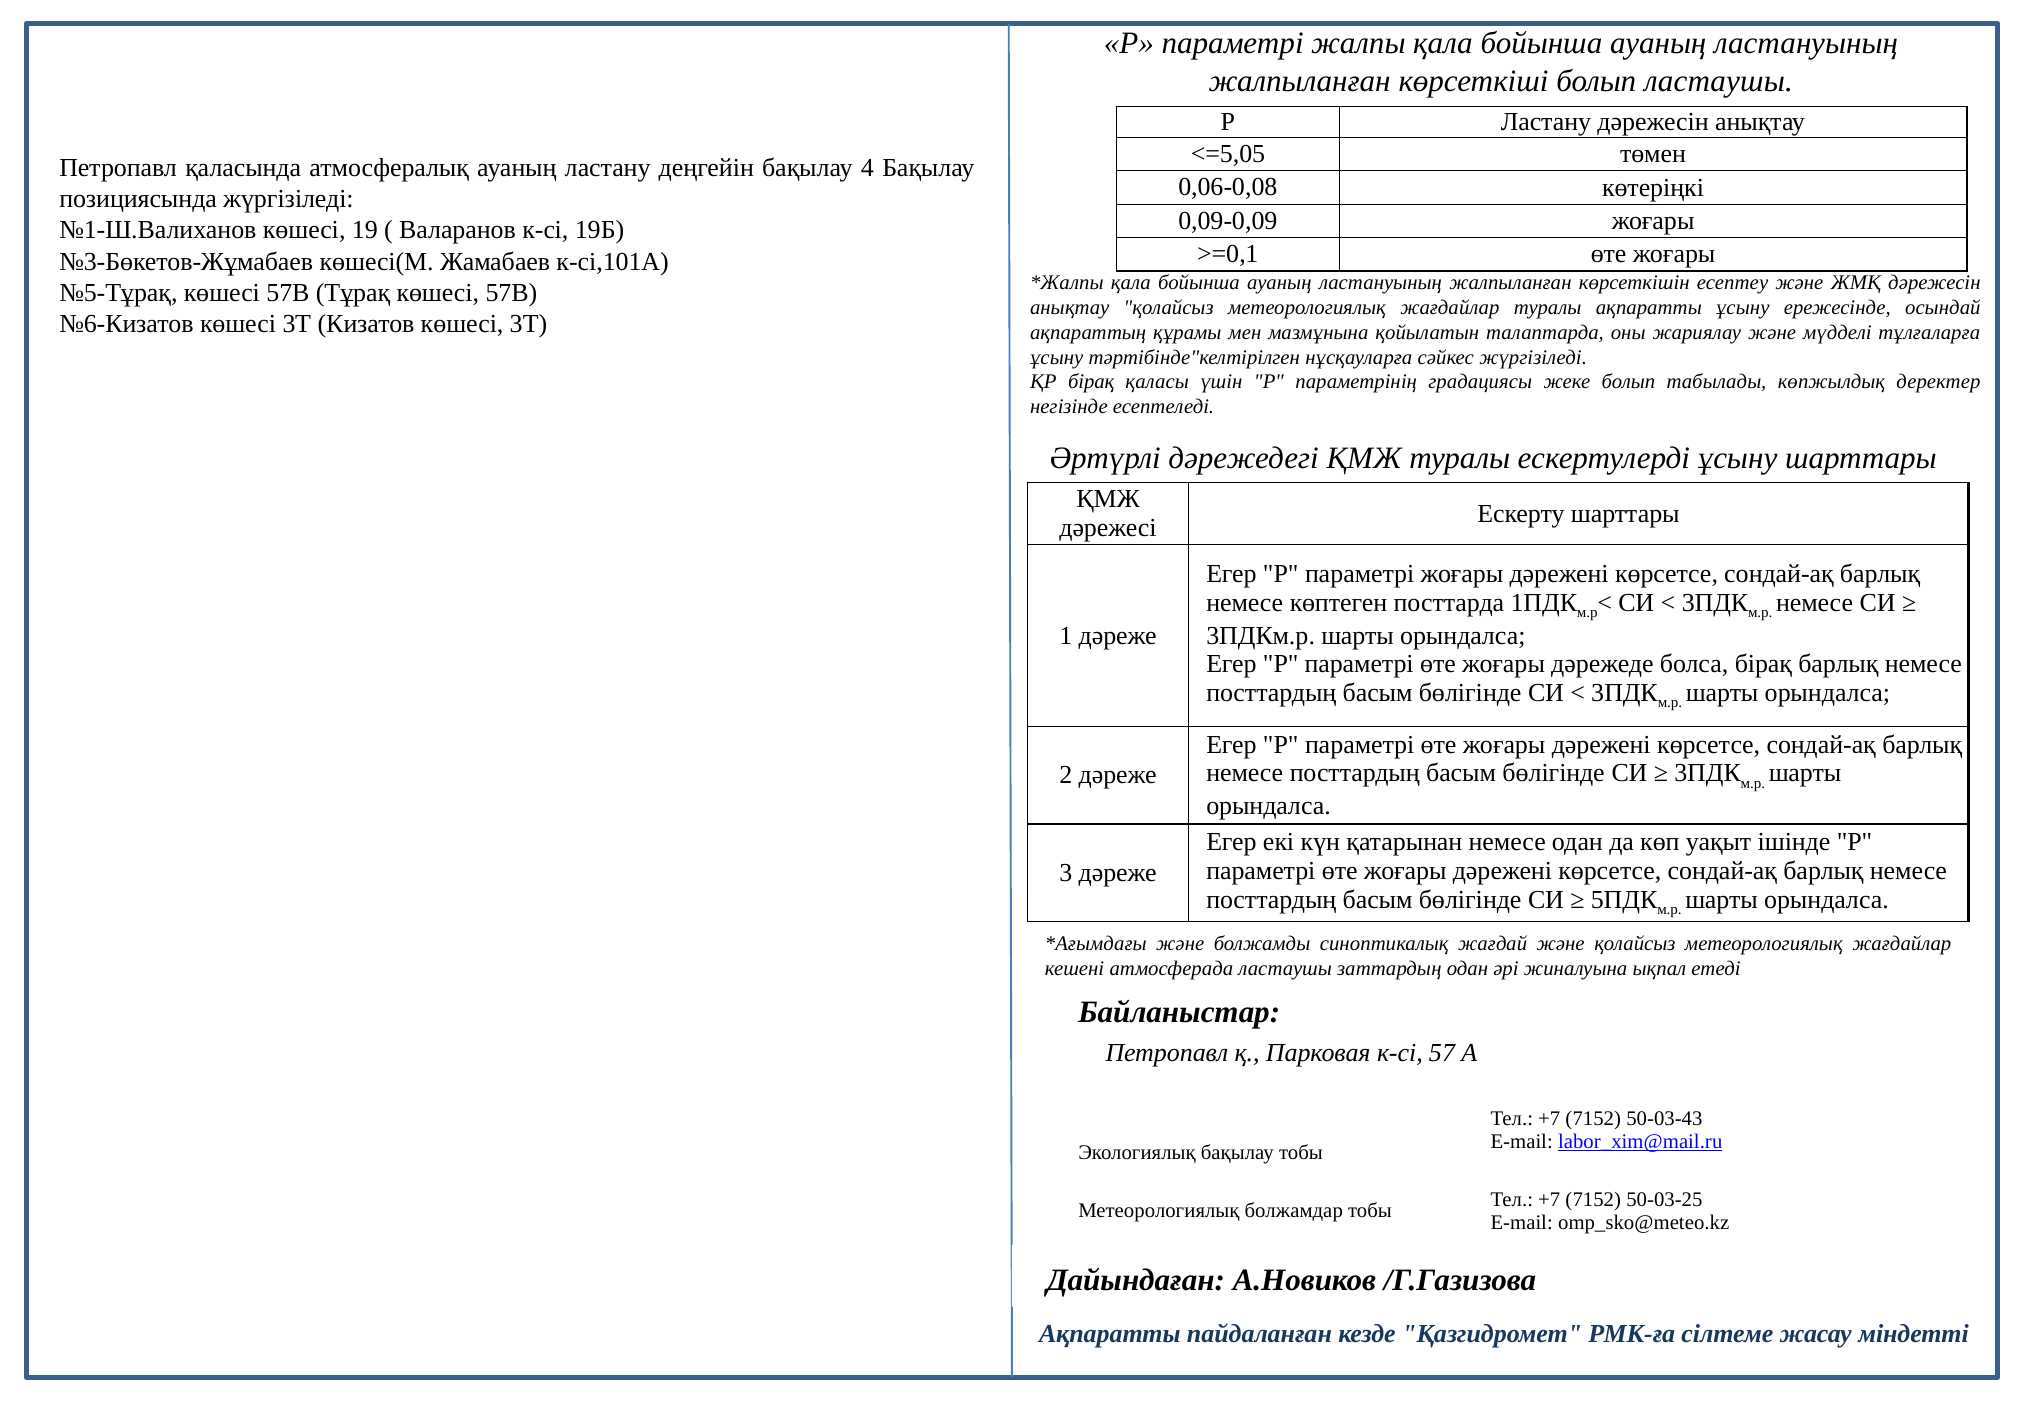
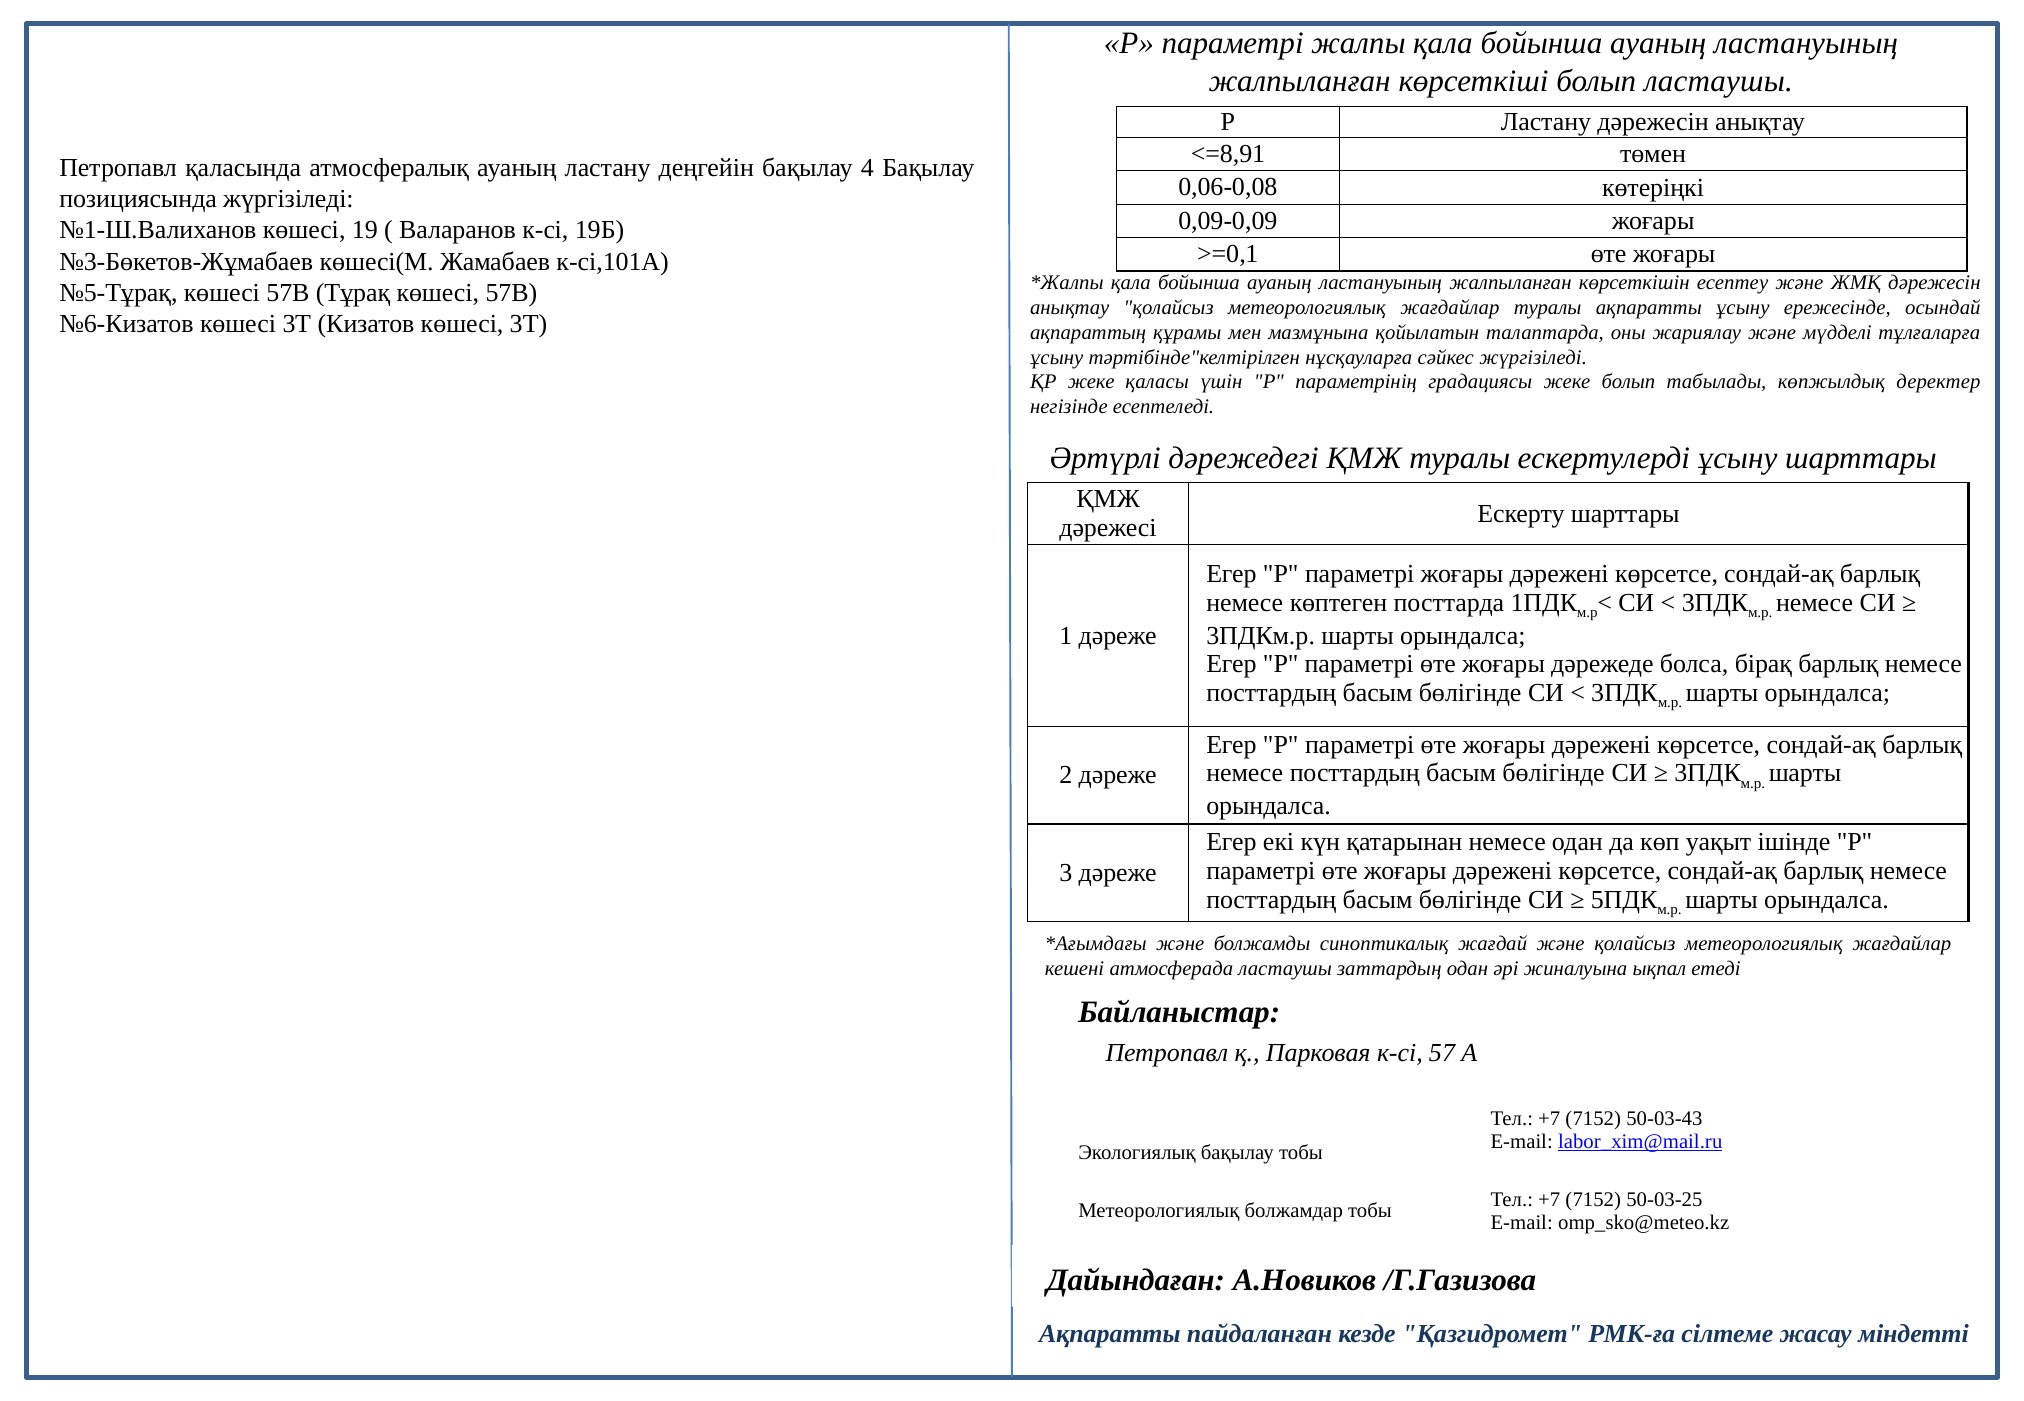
<=5,05: <=5,05 -> <=8,91 (1228, 154)
ҚР бірақ: бірақ -> жеке (1091, 382)
